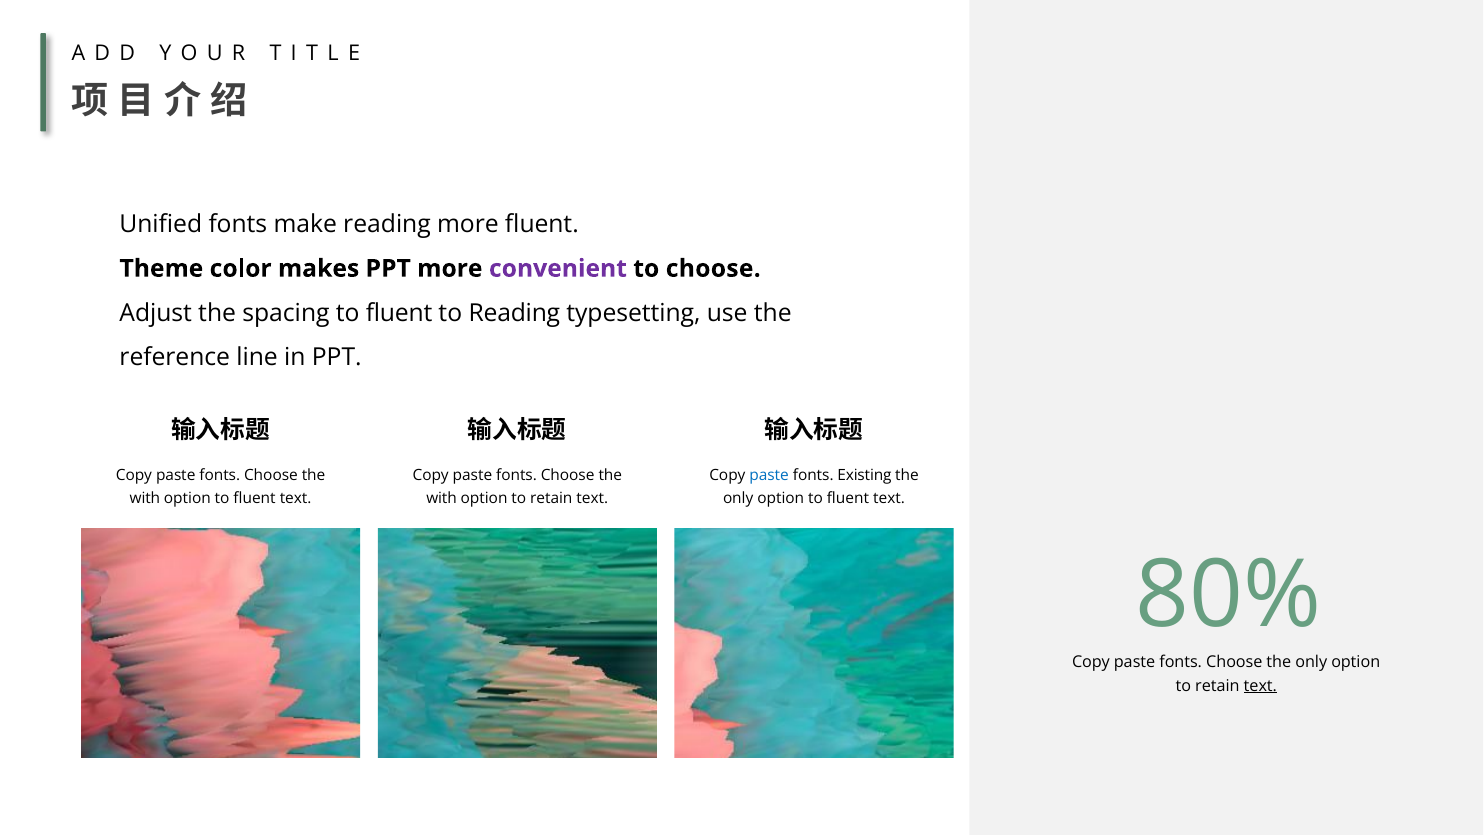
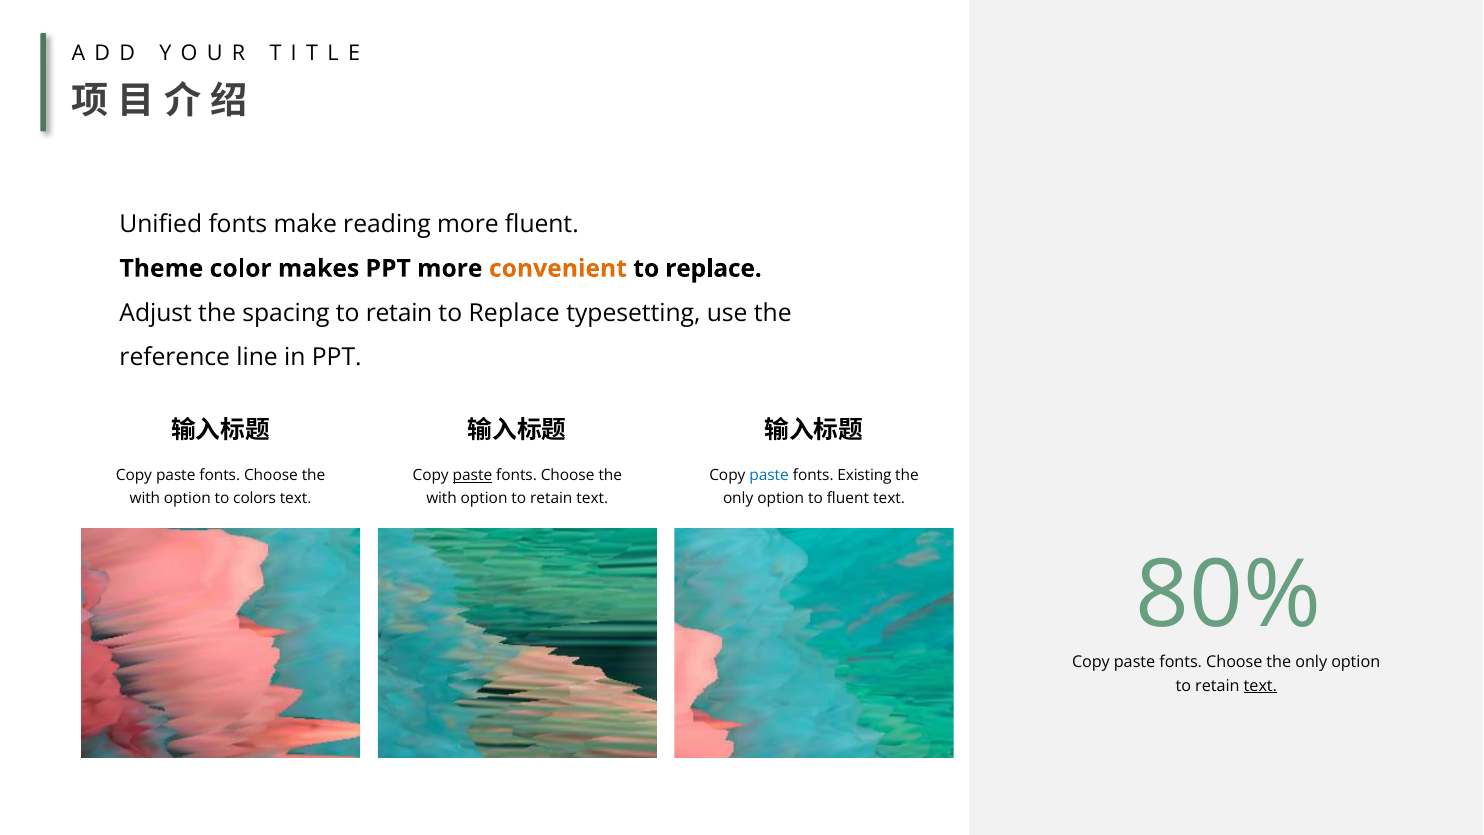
convenient colour: purple -> orange (558, 268)
choose: choose -> replace (713, 268)
spacing to fluent: fluent -> retain (399, 313)
Reading: Reading -> Replace (514, 313)
paste underline: none -> present (472, 476)
fluent: fluent -> colors (255, 498)
